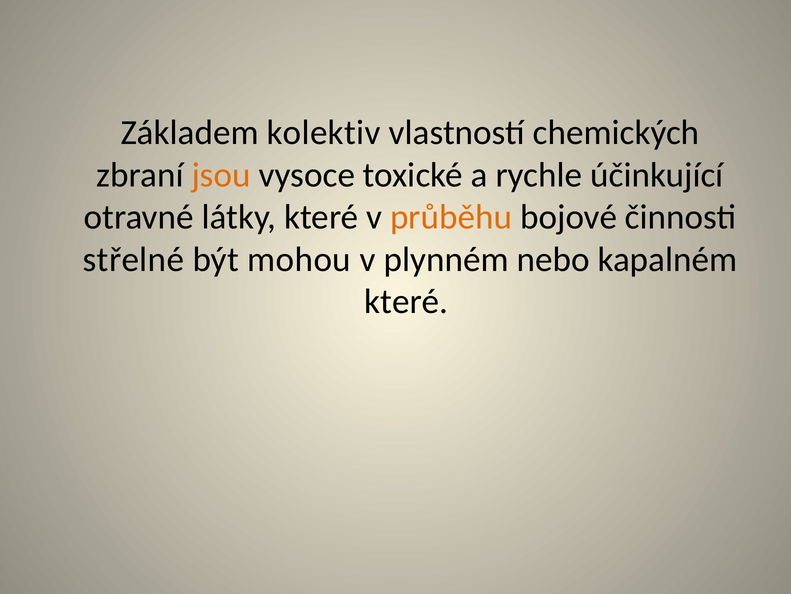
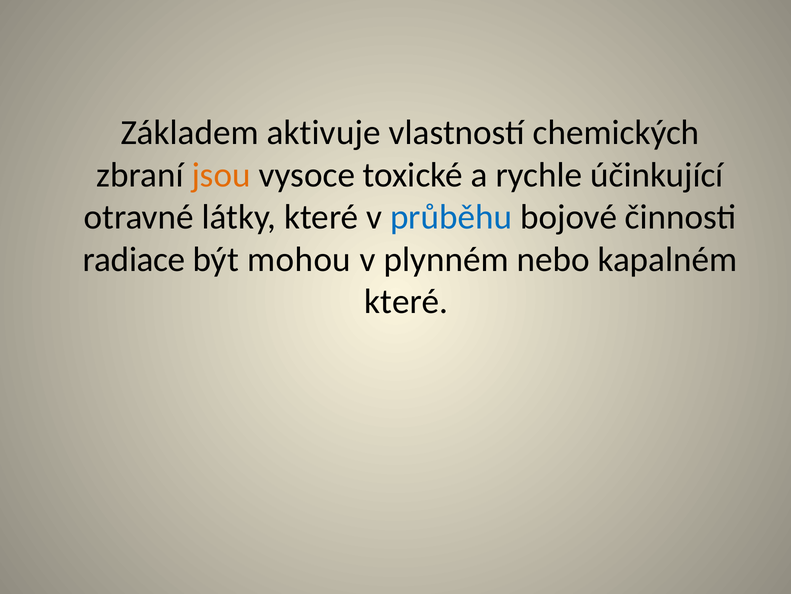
kolektiv: kolektiv -> aktivuje (324, 133)
průběhu colour: orange -> blue (451, 217)
střelné: střelné -> radiace (134, 259)
